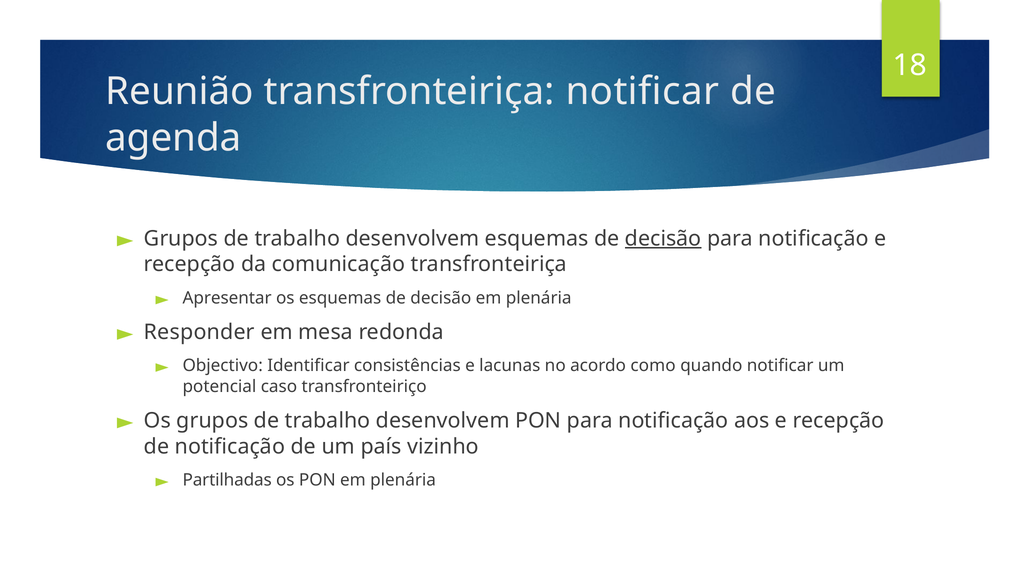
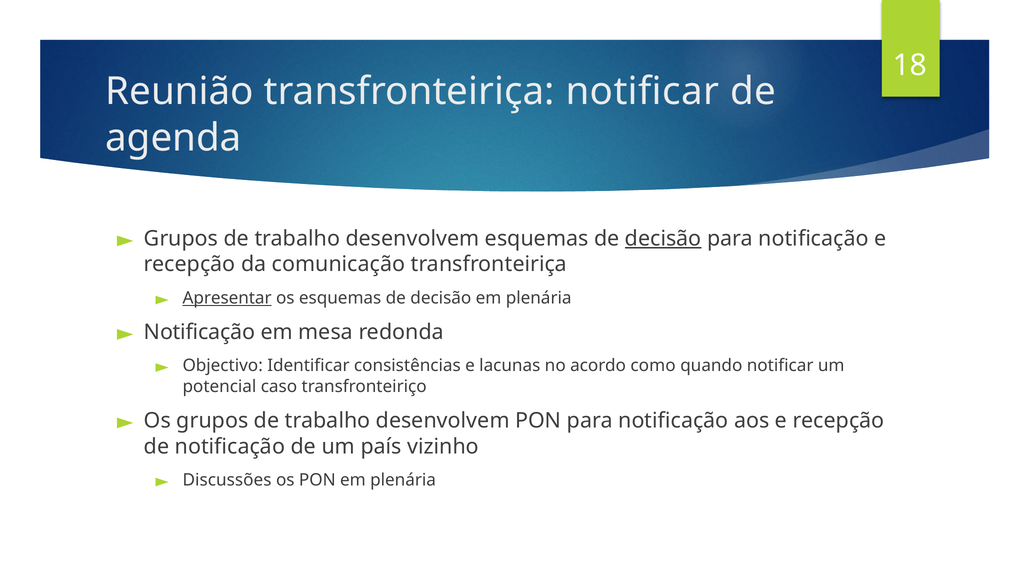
Apresentar underline: none -> present (227, 298)
Responder: Responder -> Notificação (200, 332)
Partilhadas: Partilhadas -> Discussões (227, 480)
